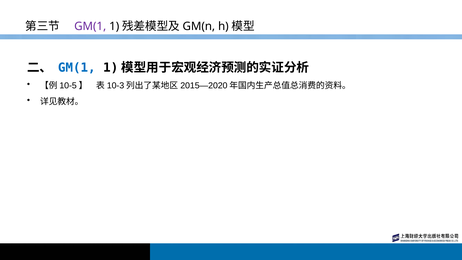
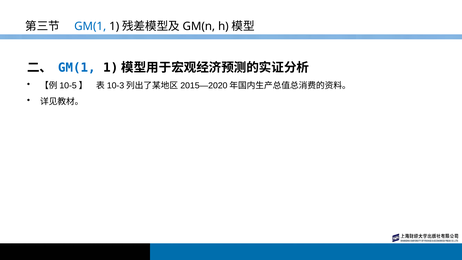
GM(1 colour: purple -> blue (90, 26)
